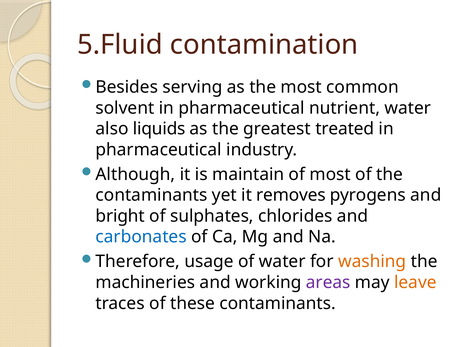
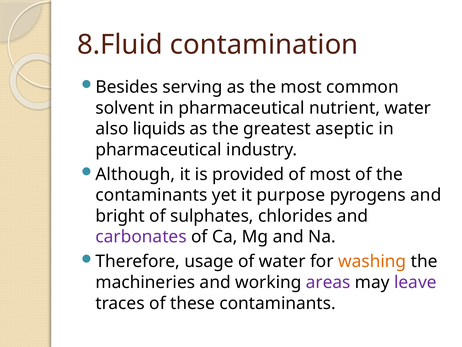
5.Fluid: 5.Fluid -> 8.Fluid (120, 45)
treated: treated -> aseptic (345, 129)
maintain: maintain -> provided (248, 174)
removes: removes -> purpose (291, 195)
carbonates colour: blue -> purple (141, 237)
leave colour: orange -> purple (415, 282)
